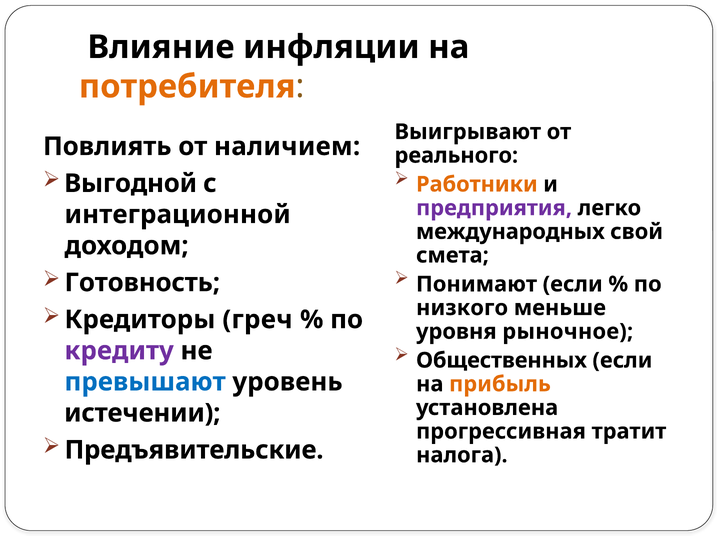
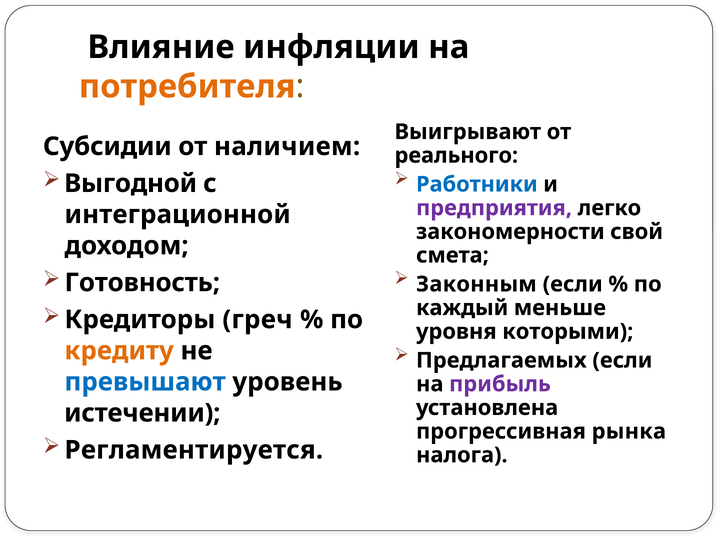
Повлиять: Повлиять -> Субсидии (107, 147)
Работники colour: orange -> blue (477, 185)
международных: международных -> закономерности (510, 232)
Понимают: Понимают -> Законным (476, 284)
низкого: низкого -> каждый (462, 308)
рыночное: рыночное -> которыми (568, 332)
кредиту colour: purple -> orange (119, 351)
Общественных: Общественных -> Предлагаемых (501, 361)
прибыль colour: orange -> purple (500, 384)
тратит: тратит -> рынка (629, 432)
Предъявительские: Предъявительские -> Регламентируется (194, 450)
